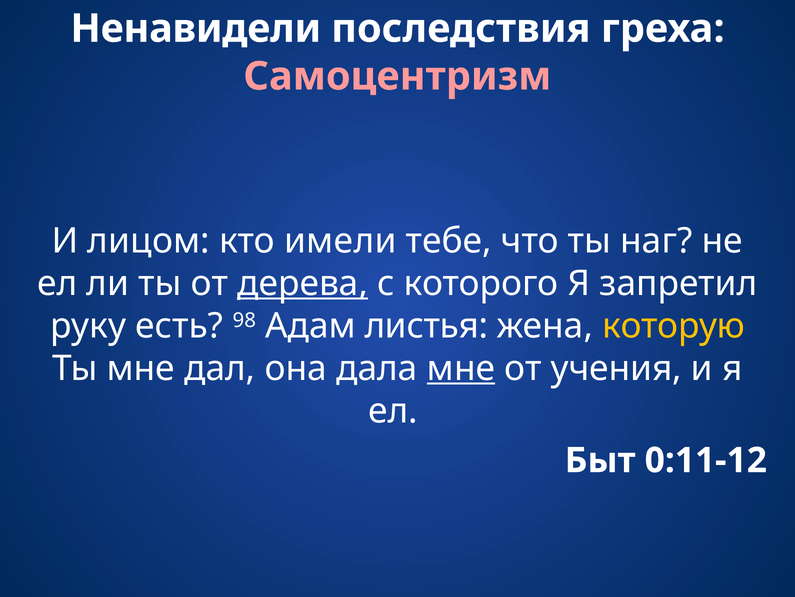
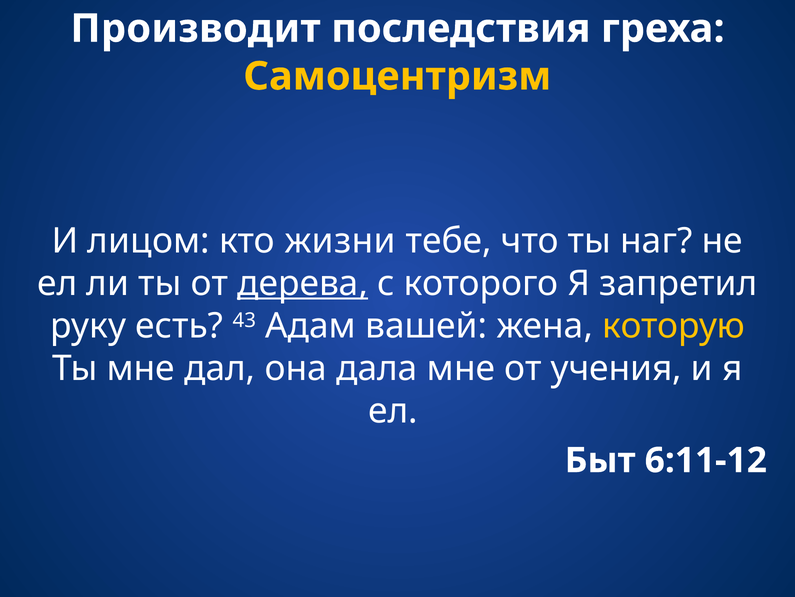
Ненавидели: Ненавидели -> Производит (195, 29)
Самоцентризм colour: pink -> yellow (397, 76)
имели: имели -> жизни (340, 241)
98: 98 -> 43 (244, 320)
листья: листья -> вашей (426, 326)
мне underline: present -> none (461, 368)
0:11-12: 0:11-12 -> 6:11-12 (706, 460)
